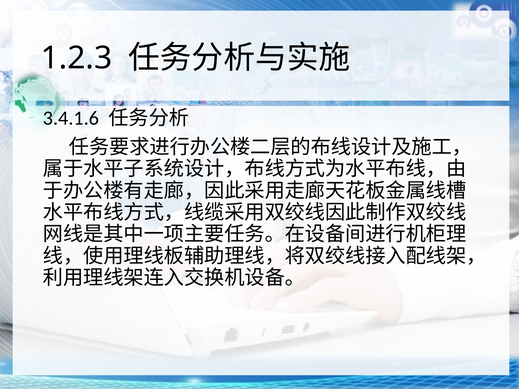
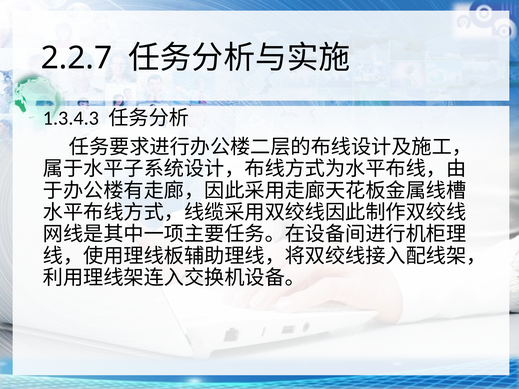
1.2.3: 1.2.3 -> 2.2.7 (77, 58)
3.4.1.6: 3.4.1.6 -> 1.3.4.3 (71, 118)
